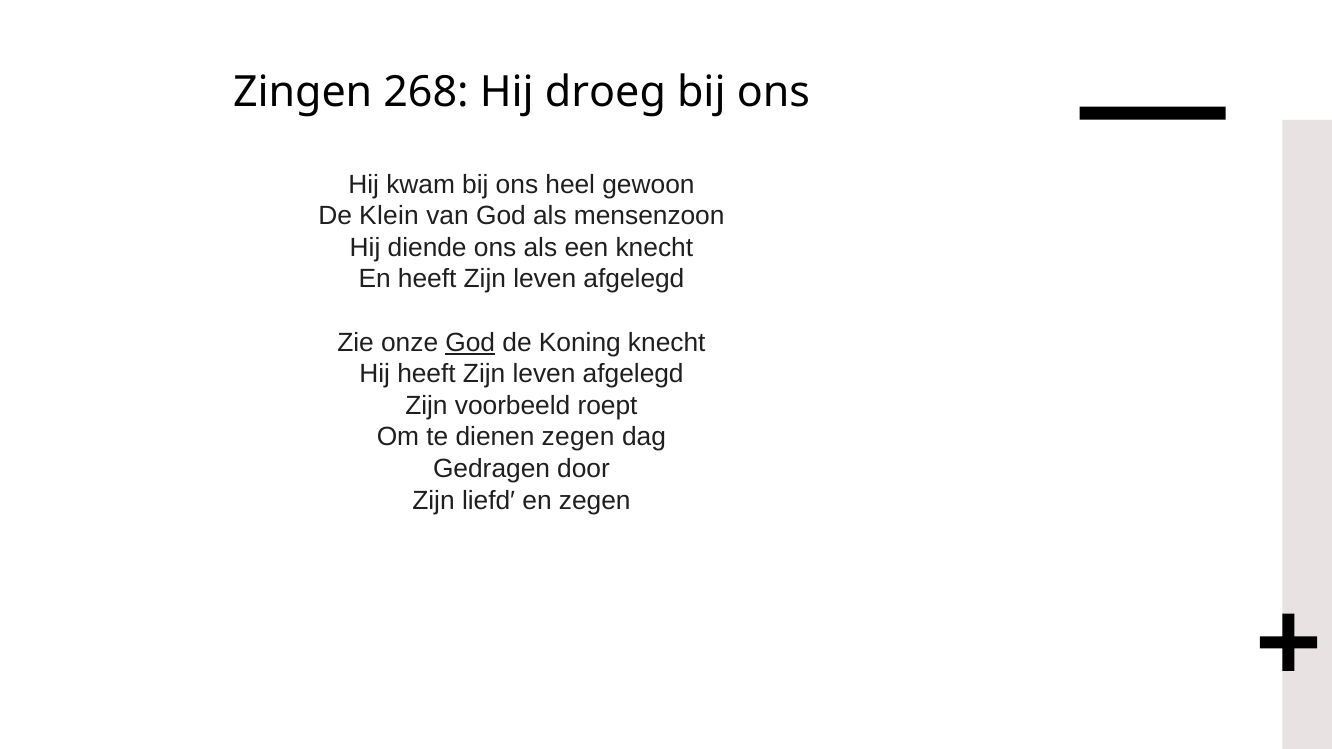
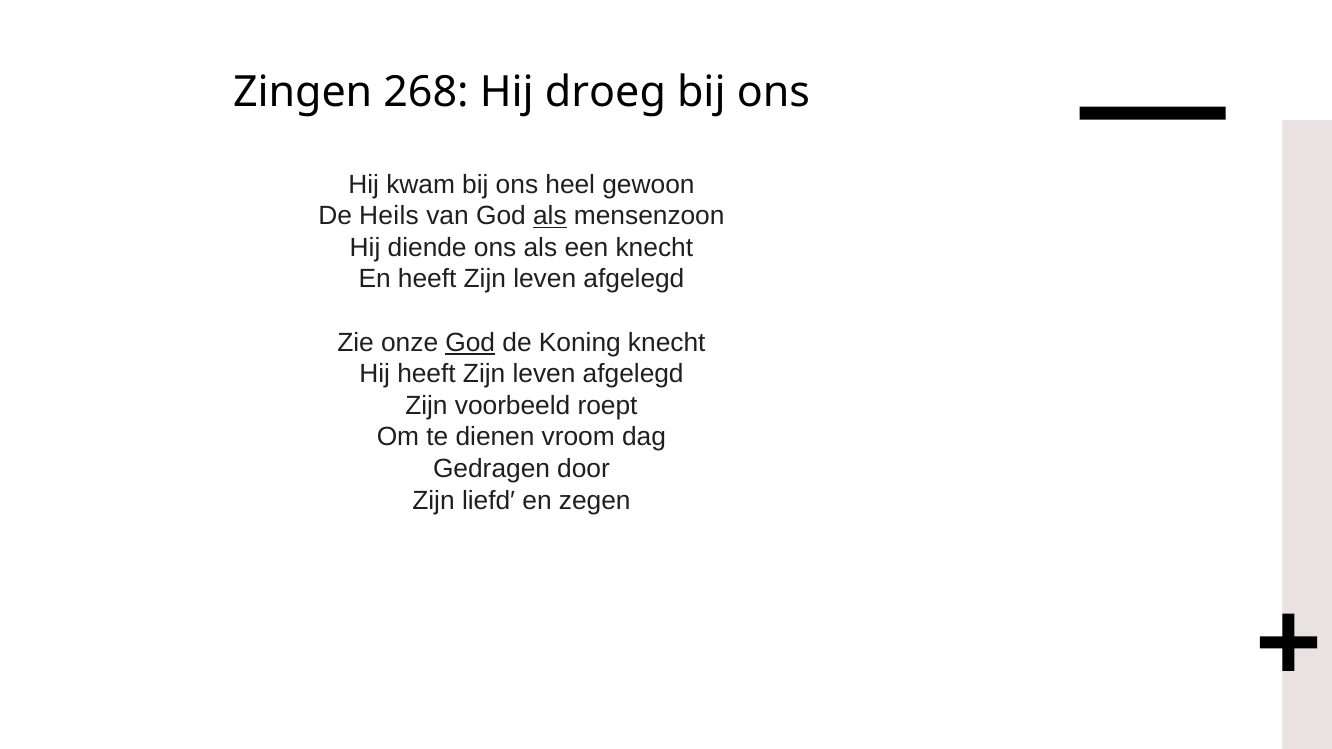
Klein: Klein -> Heils (389, 216)
als underline: none -> present (550, 216)
dienen zegen: zegen -> vroom (578, 437)
